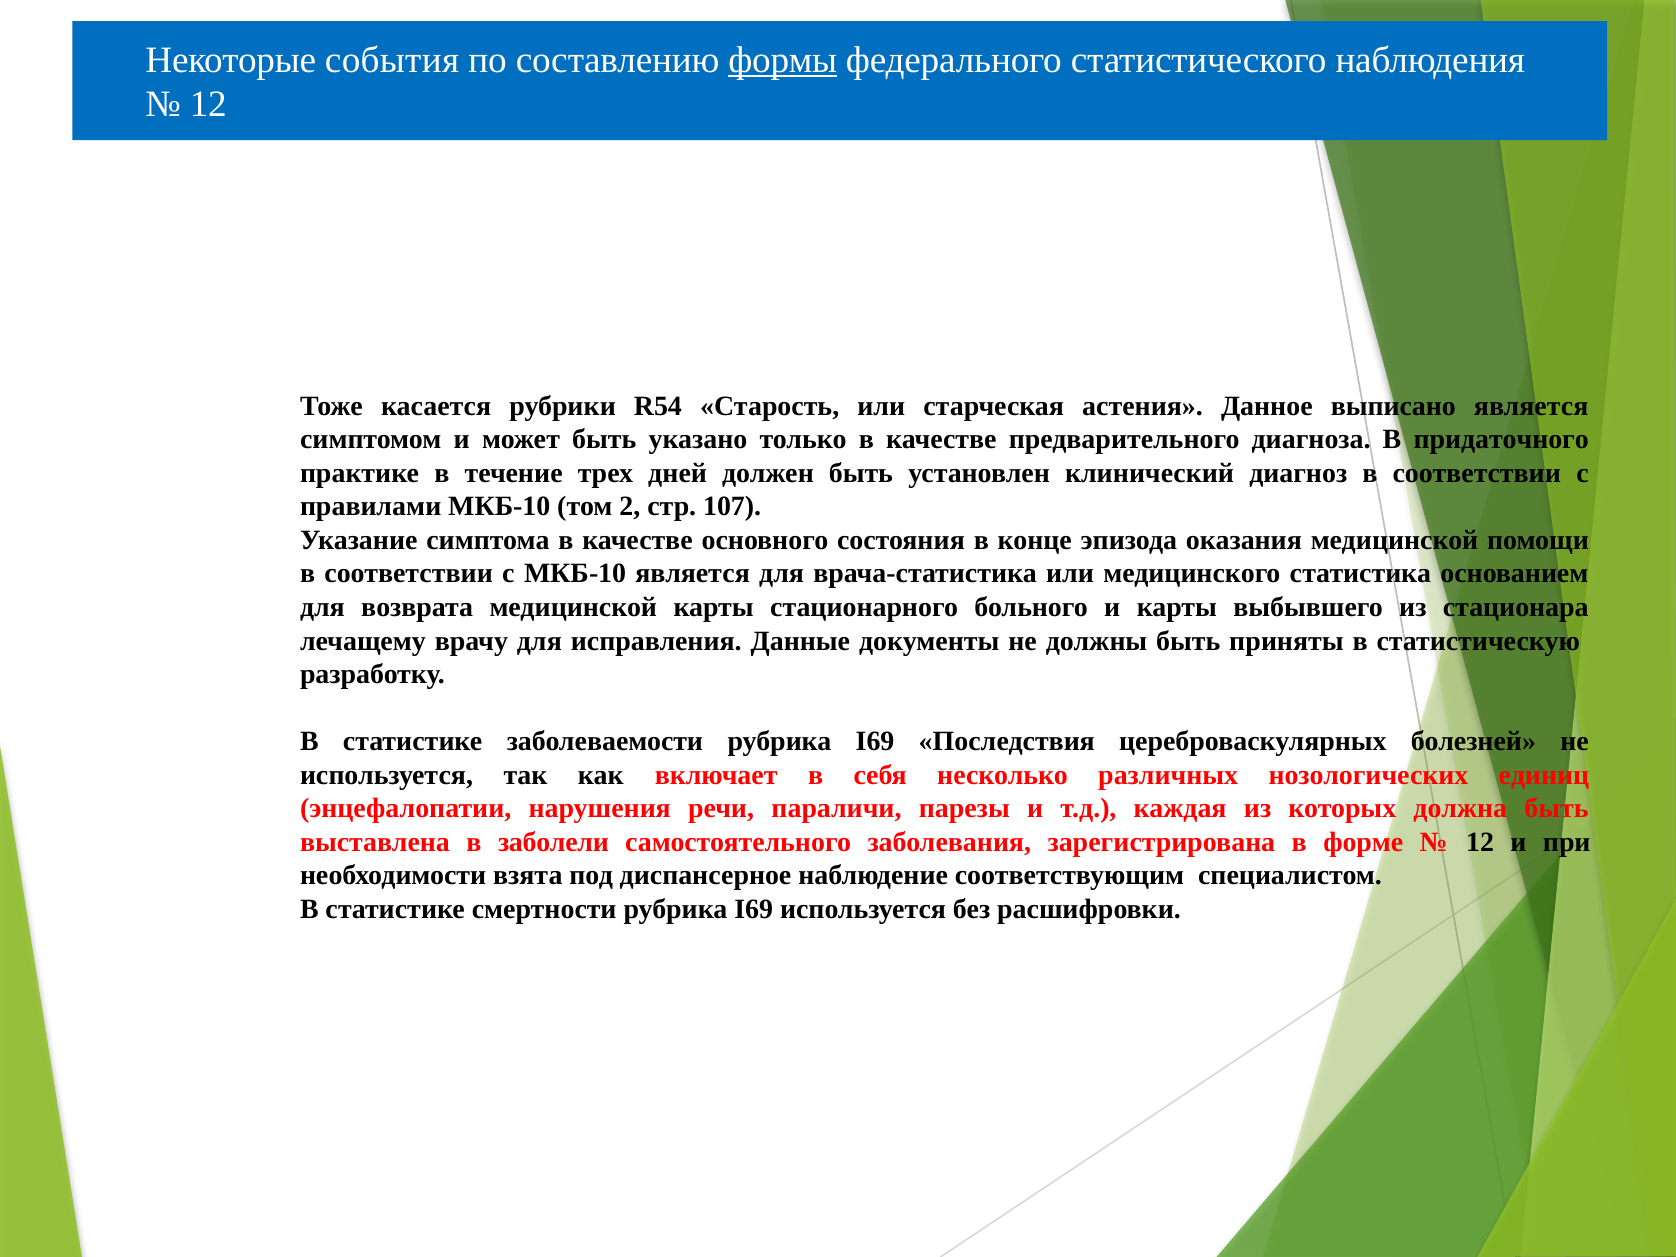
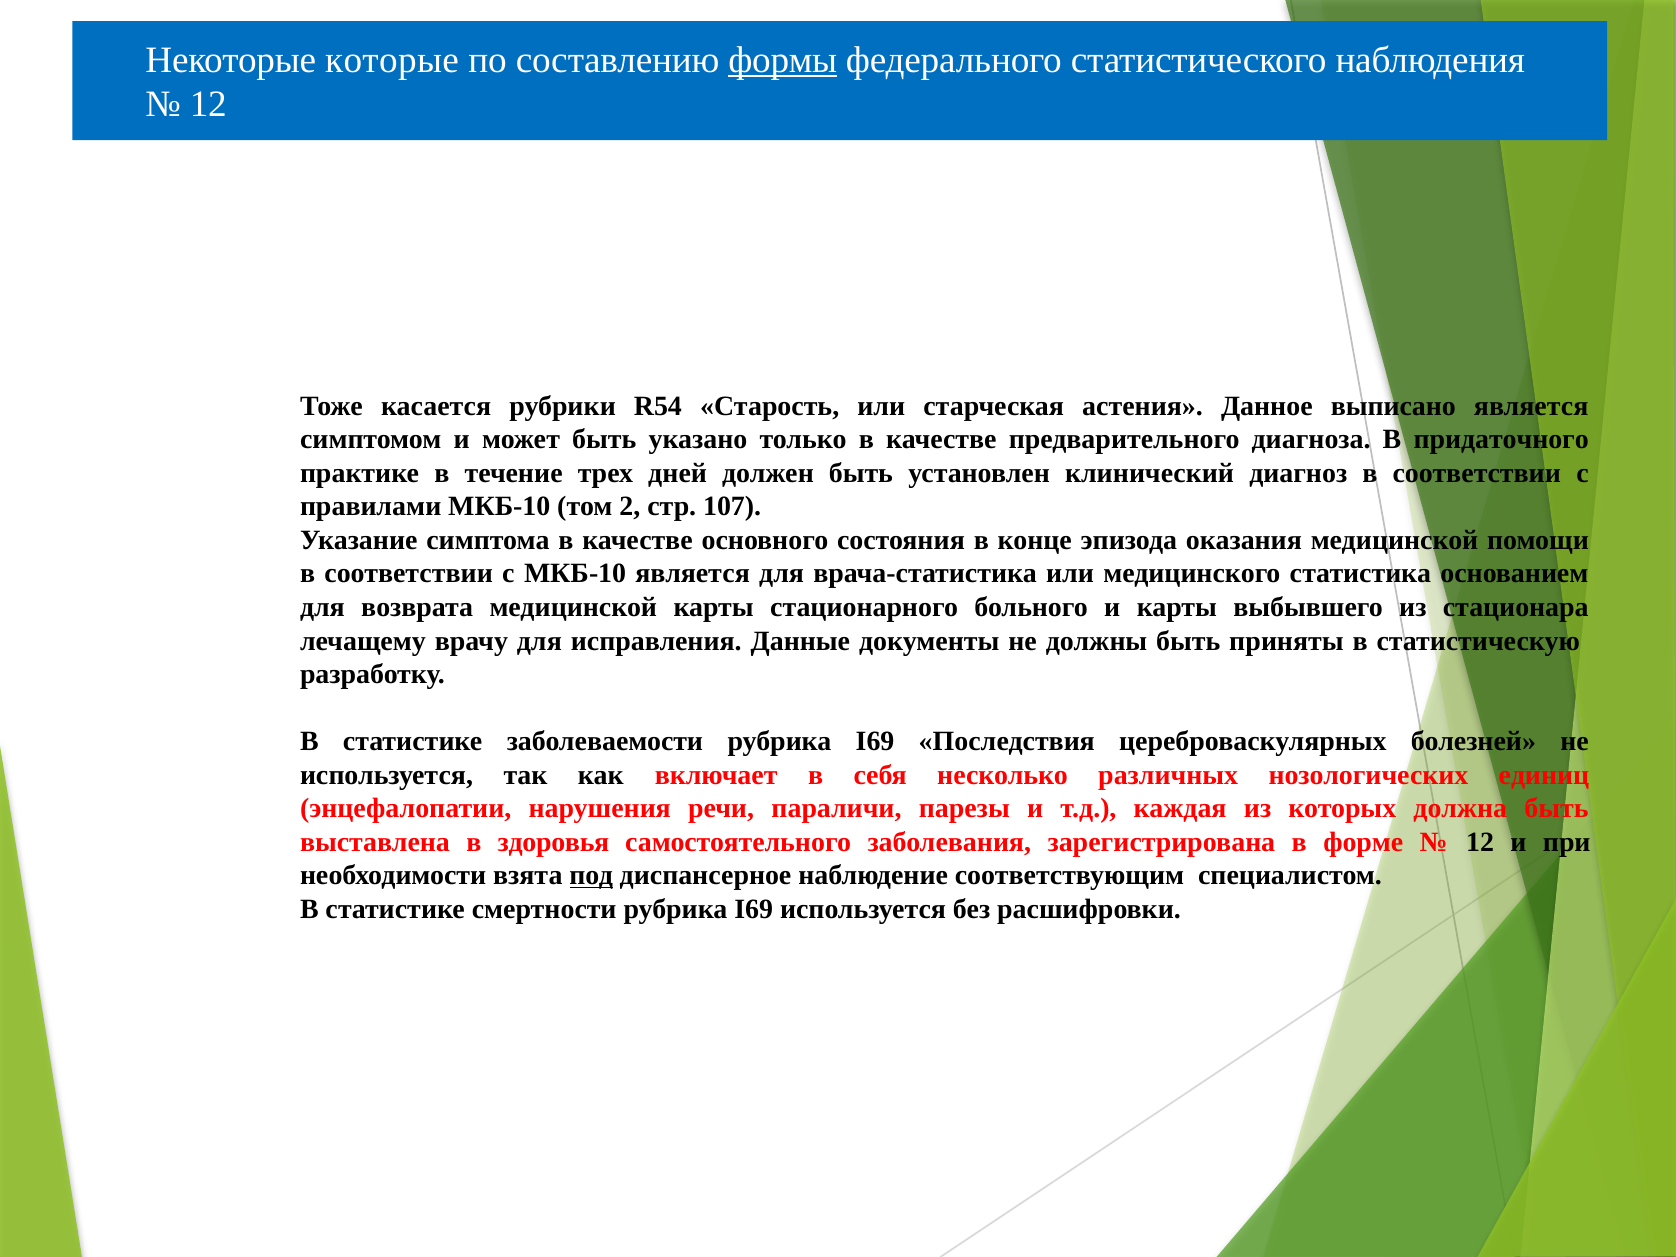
события: события -> которые (392, 60)
заболели: заболели -> здоровья (553, 842)
под underline: none -> present (591, 875)
